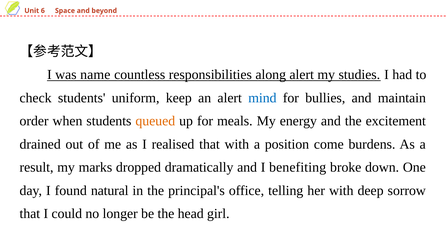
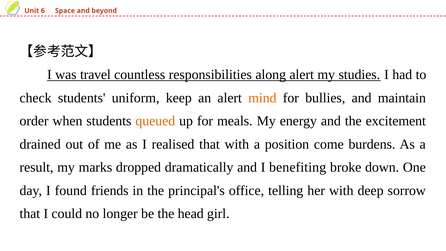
name: name -> travel (95, 75)
mind colour: blue -> orange (262, 98)
natural: natural -> friends (110, 190)
